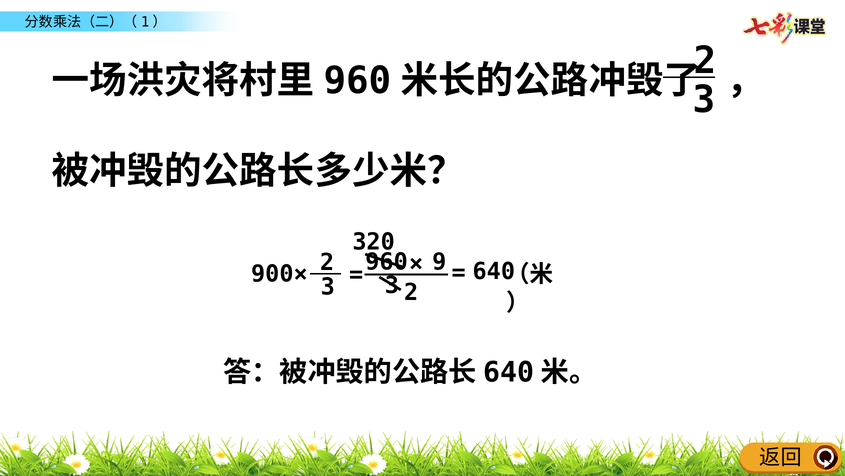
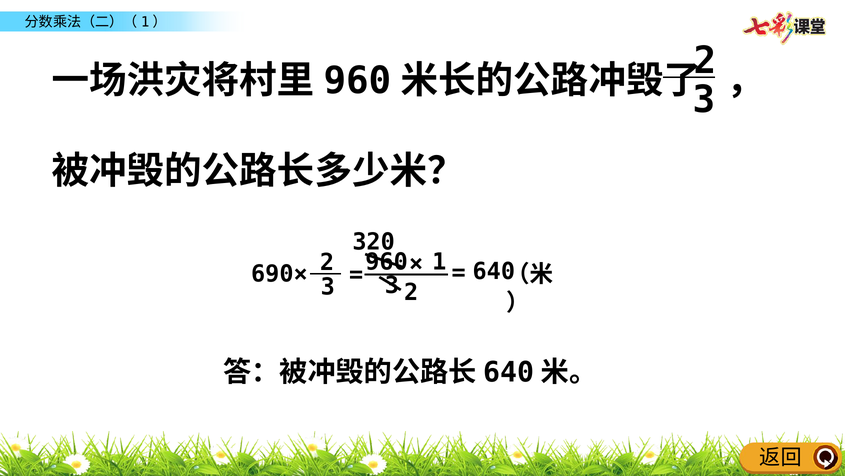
9: 9 -> 1 (439, 262)
900×: 900× -> 690× (279, 273)
